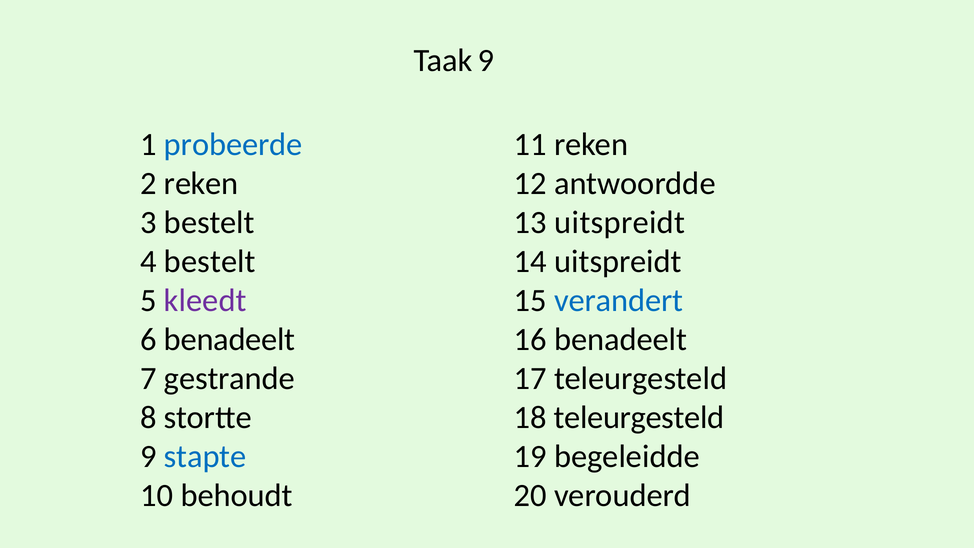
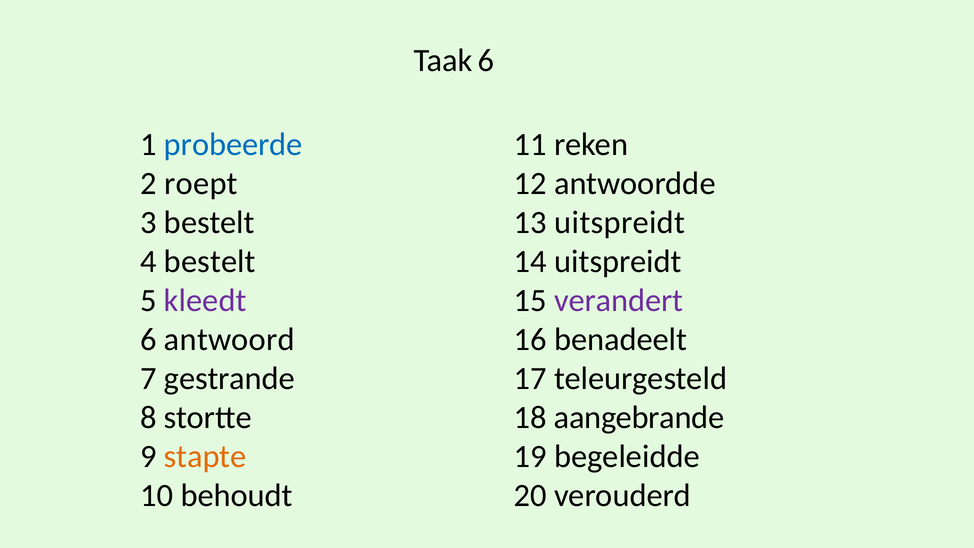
Taak 9: 9 -> 6 (486, 61)
2 reken: reken -> roept (201, 184)
verandert colour: blue -> purple (619, 301)
6 benadeelt: benadeelt -> antwoord (229, 340)
18 teleurgesteld: teleurgesteld -> aangebrande (639, 417)
stapte colour: blue -> orange (205, 456)
